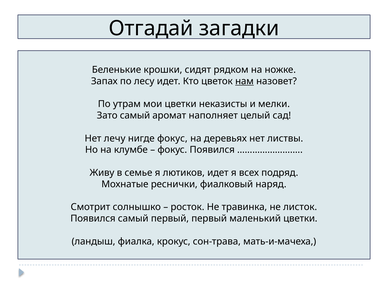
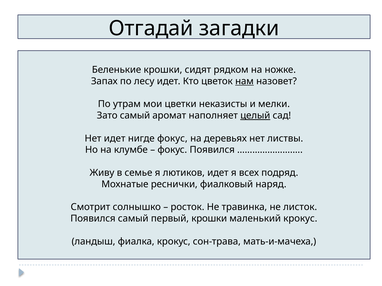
целый underline: none -> present (255, 116)
Нет лечу: лечу -> идет (115, 139)
первый первый: первый -> крошки (209, 219)
маленький цветки: цветки -> крокус (300, 219)
